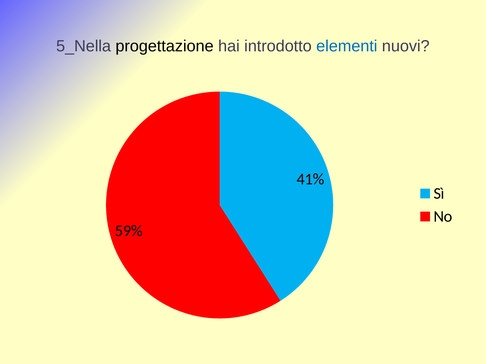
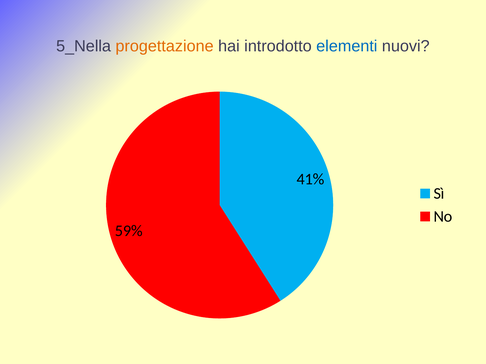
progettazione colour: black -> orange (165, 46)
